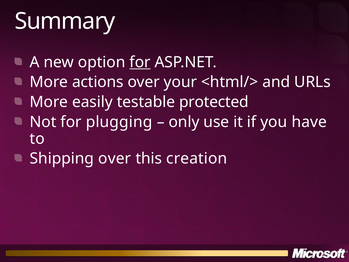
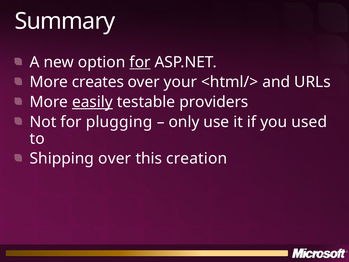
actions: actions -> creates (98, 82)
easily underline: none -> present (92, 102)
protected: protected -> providers (214, 102)
have: have -> used (309, 122)
